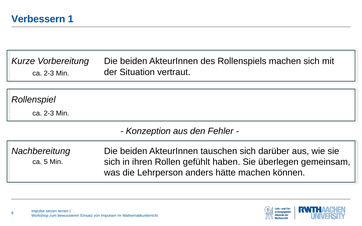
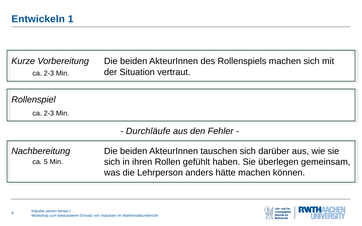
Verbessern: Verbessern -> Entwickeln (38, 19)
Konzeption: Konzeption -> Durchläufe (148, 131)
